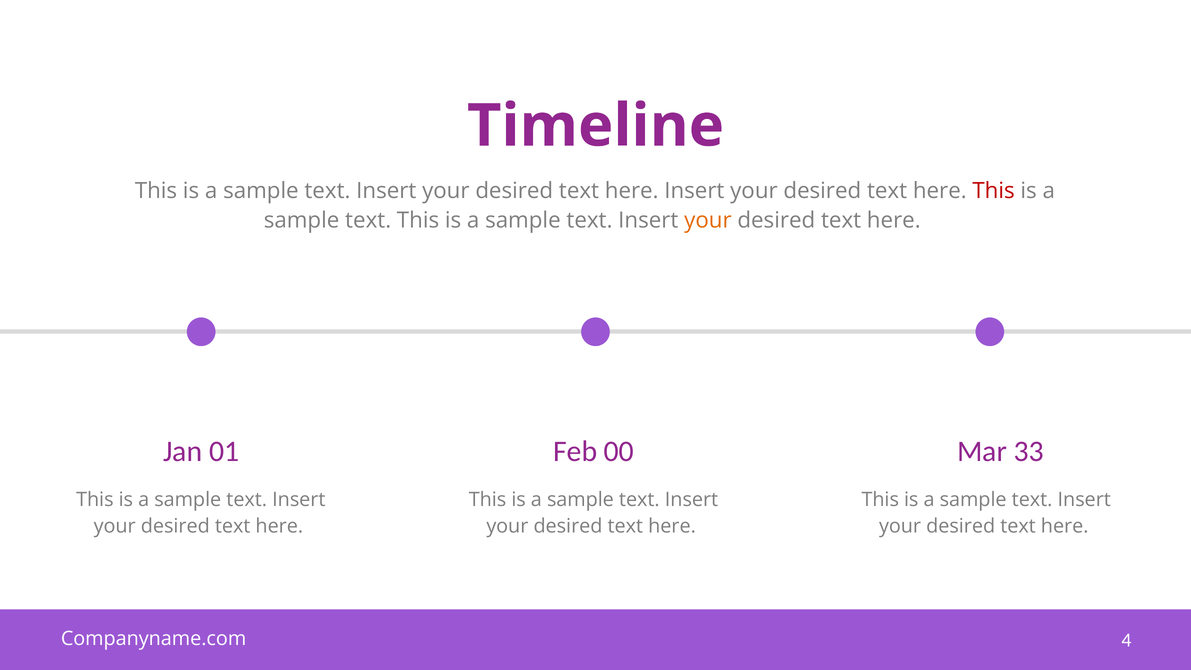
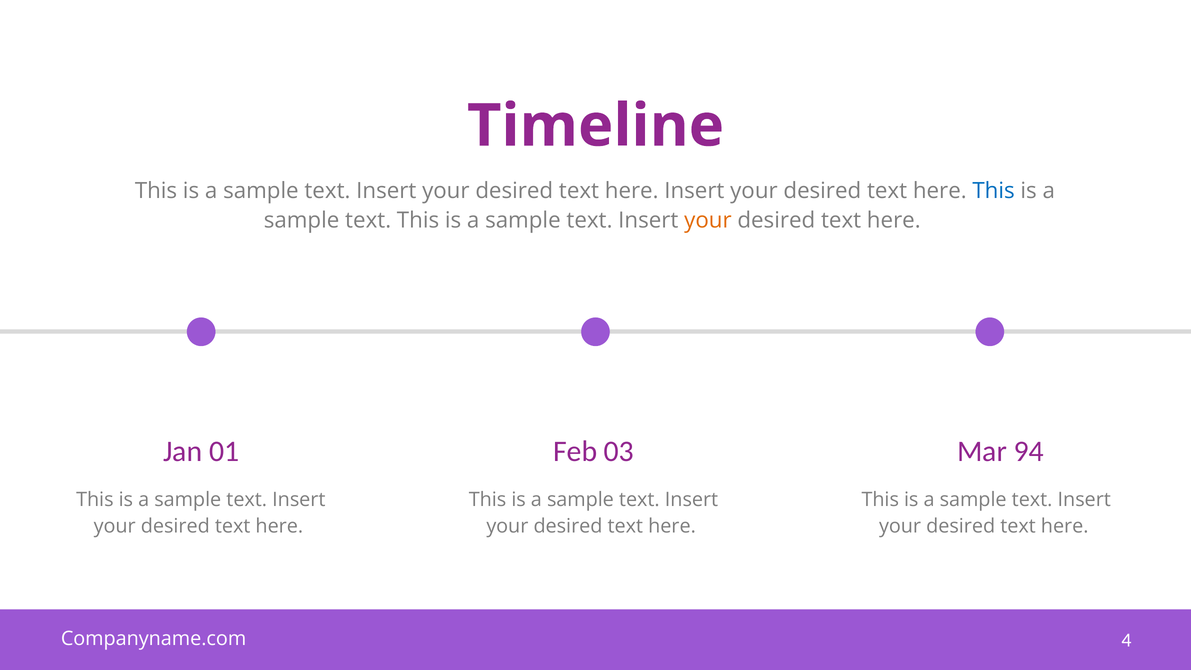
This colour: red -> blue (994, 191)
00: 00 -> 03 (619, 451)
33: 33 -> 94 (1029, 451)
